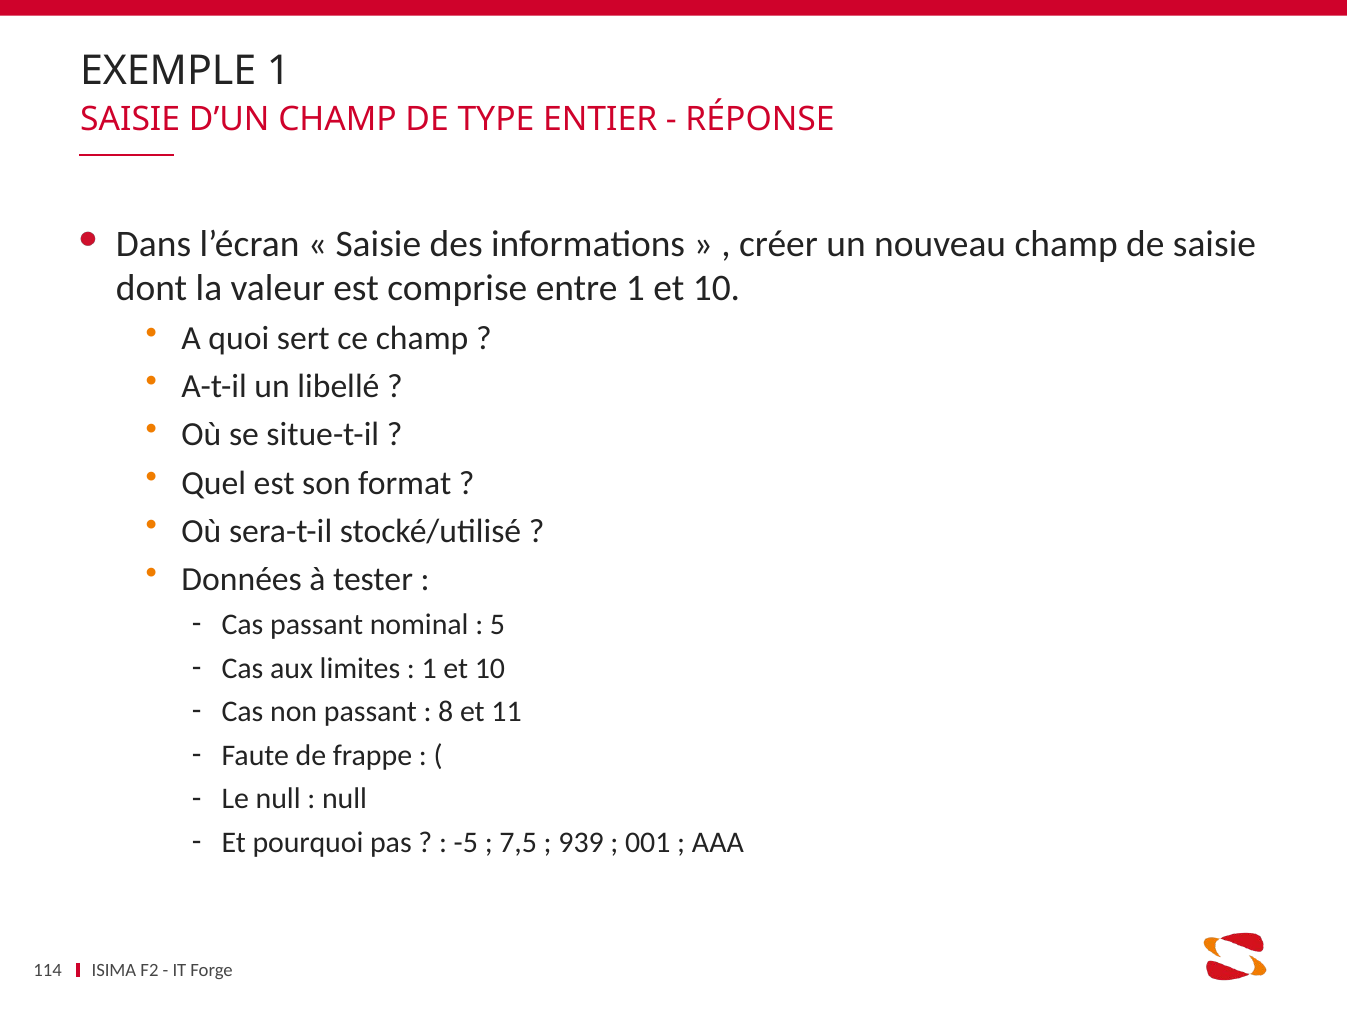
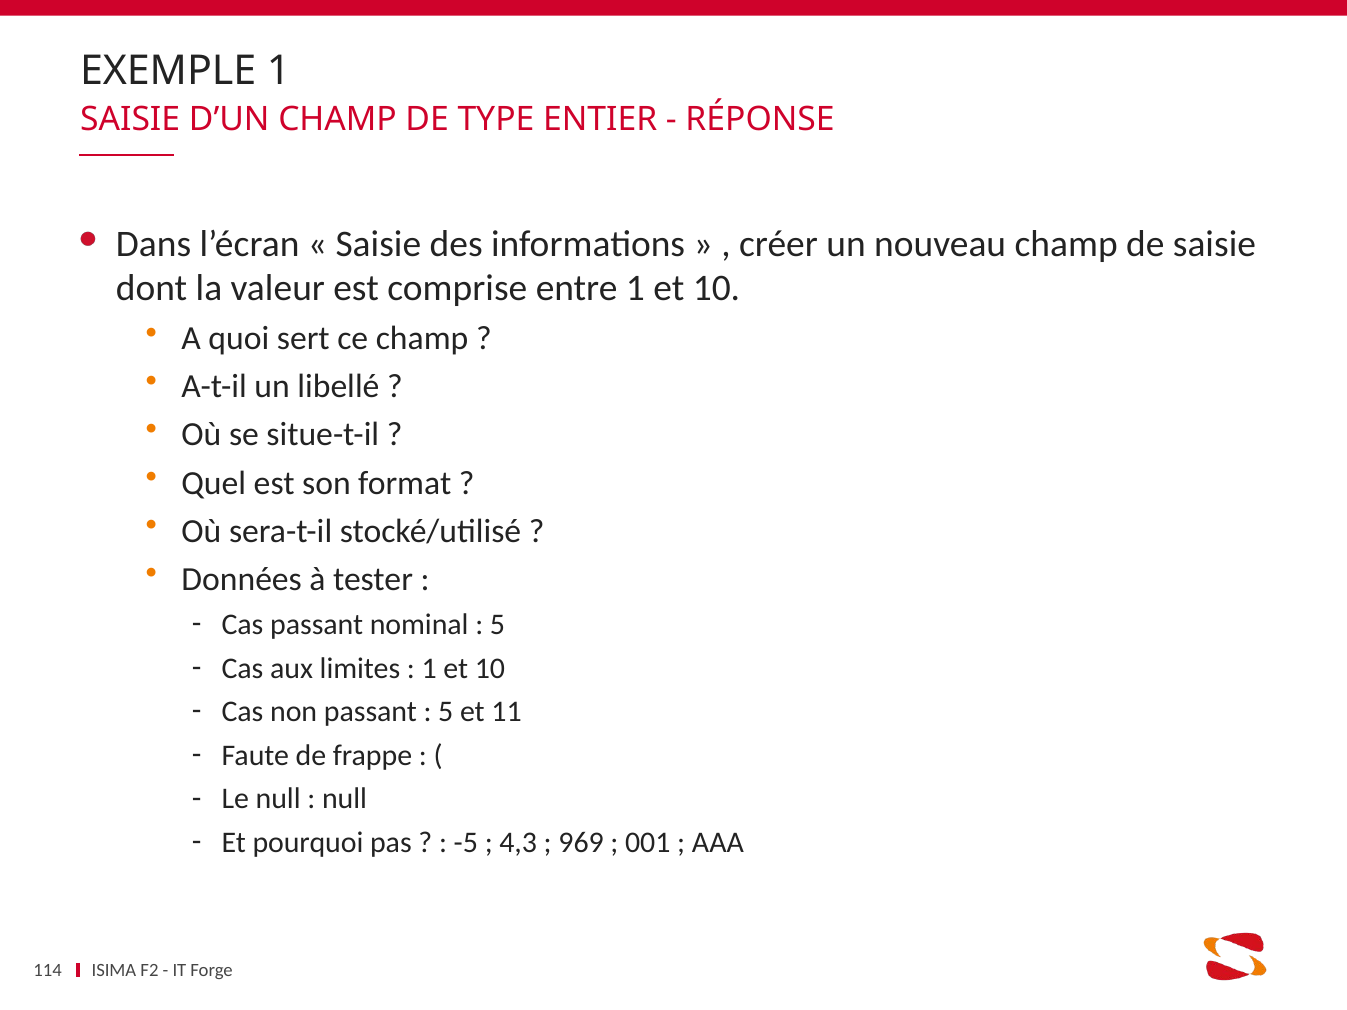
8: 8 -> 5 (446, 712)
7,5: 7,5 -> 4,3 (518, 843)
939: 939 -> 969 (581, 843)
